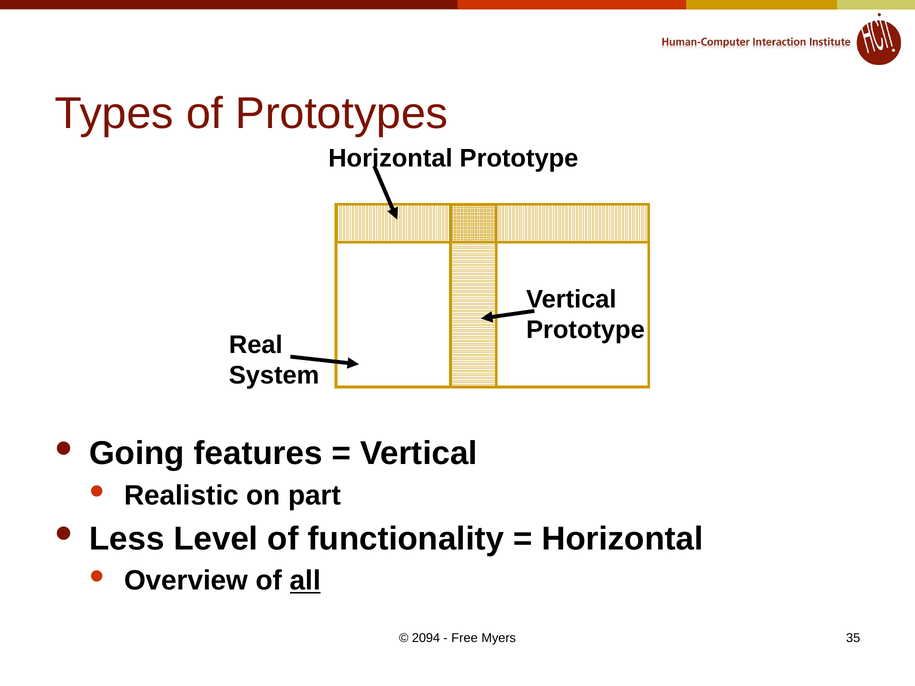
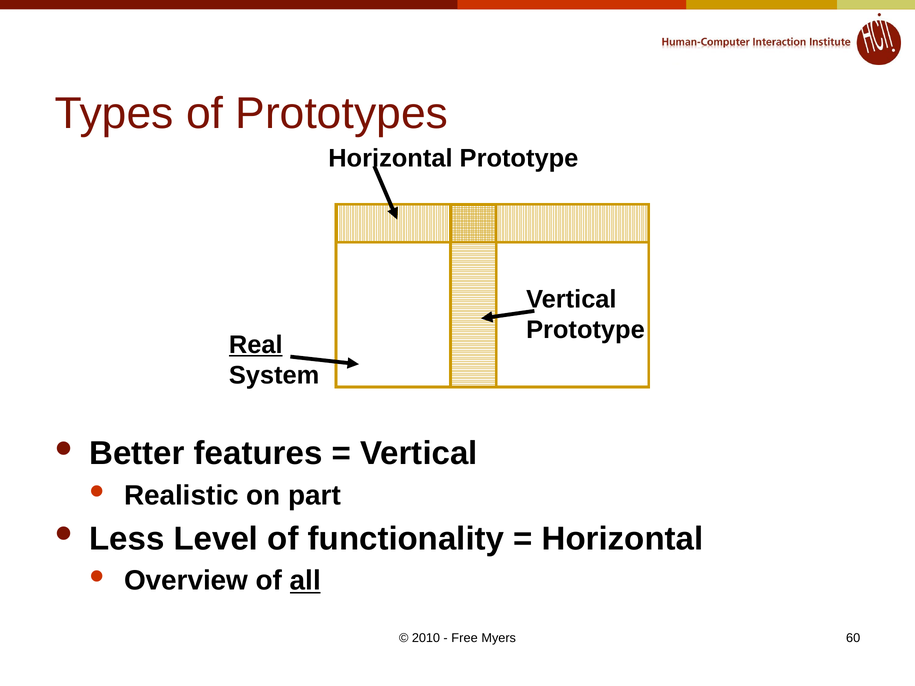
Real underline: none -> present (256, 345)
Going: Going -> Better (137, 454)
2094: 2094 -> 2010 (426, 638)
35: 35 -> 60 (853, 638)
